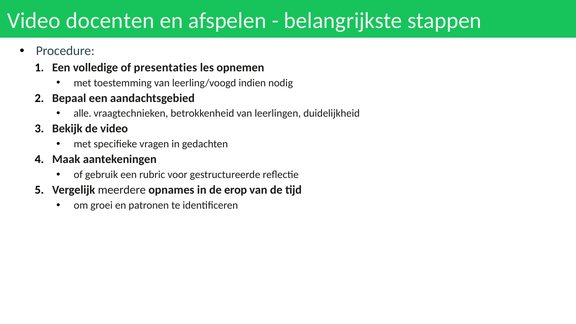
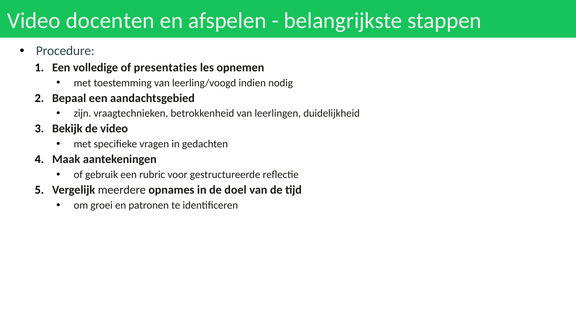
alle: alle -> zijn (82, 113)
erop: erop -> doel (235, 190)
